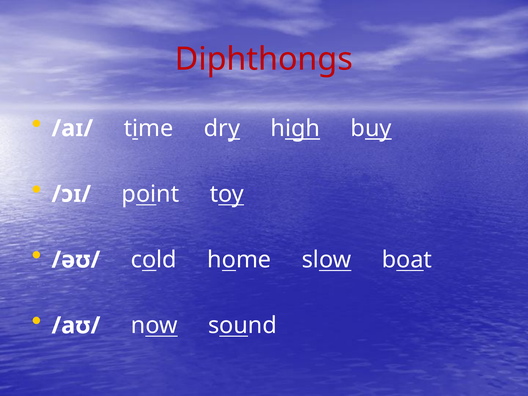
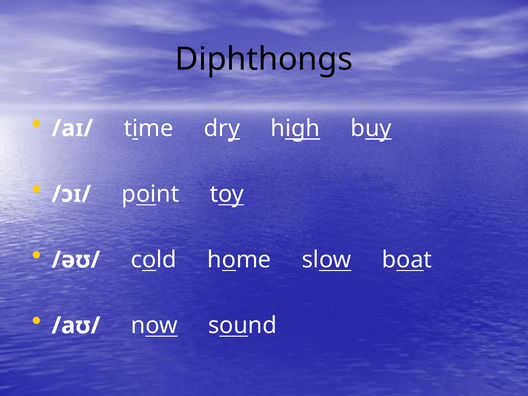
Diphthongs colour: red -> black (264, 59)
